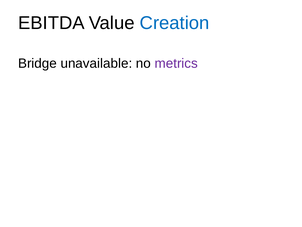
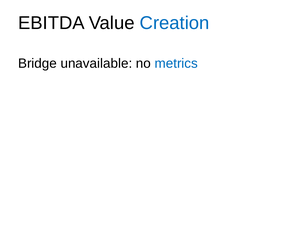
metrics colour: purple -> blue (176, 63)
